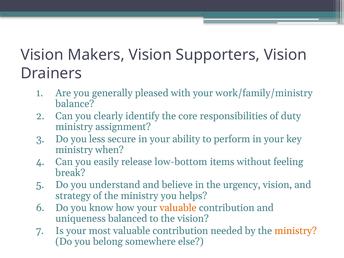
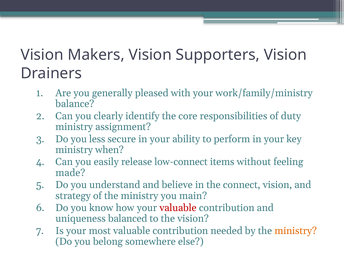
low-bottom: low-bottom -> low-connect (181, 162)
break: break -> made (70, 173)
urgency: urgency -> connect (242, 185)
helps: helps -> main (193, 196)
valuable colour: orange -> red (178, 208)
